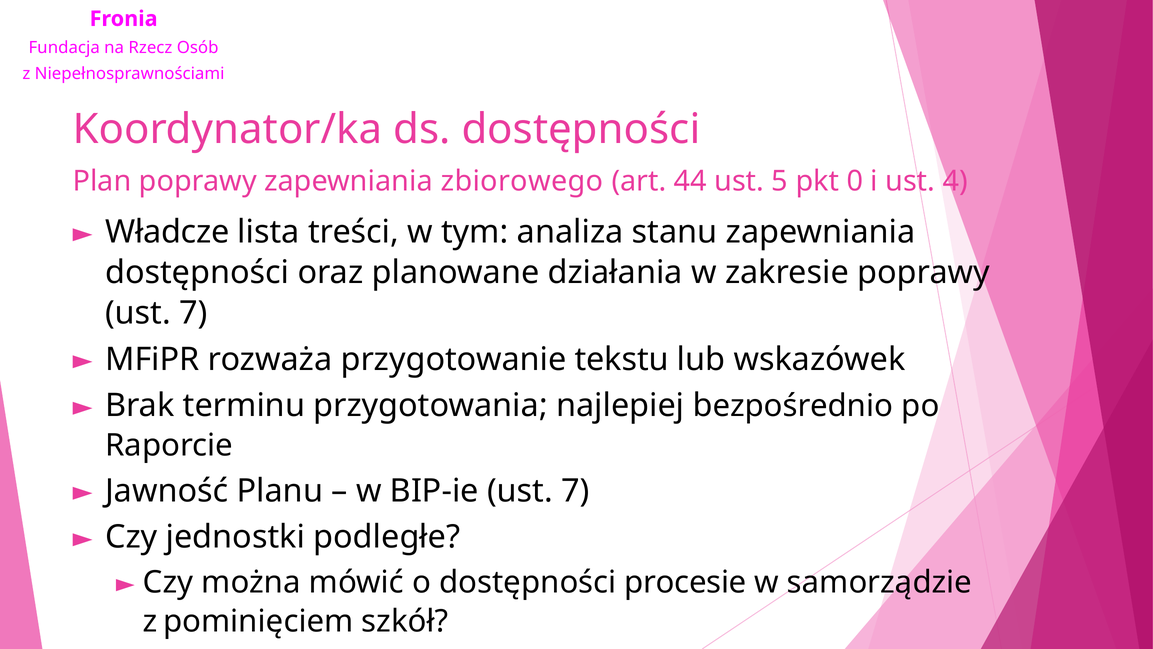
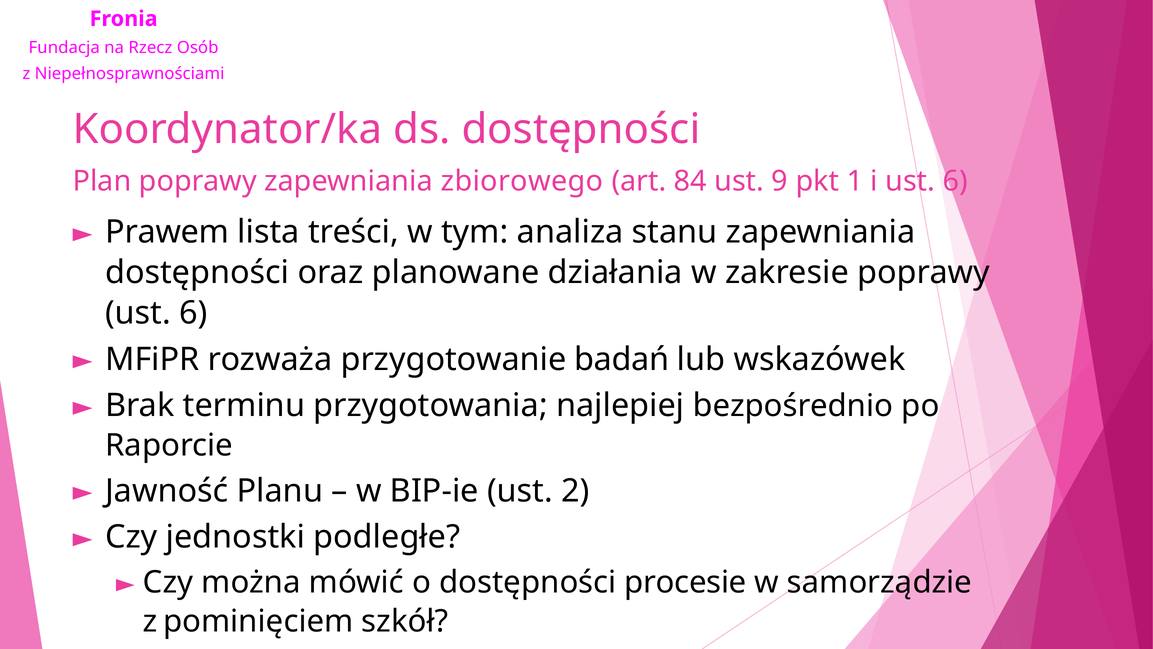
44: 44 -> 84 (690, 181)
5: 5 -> 9 (780, 181)
0: 0 -> 1 (855, 181)
i ust 4: 4 -> 6 (955, 181)
Władcze: Władcze -> Prawem (167, 232)
7: 7 -> 6 (193, 313)
tekstu: tekstu -> badań (622, 359)
BIP-ie ust 7: 7 -> 2 (575, 491)
